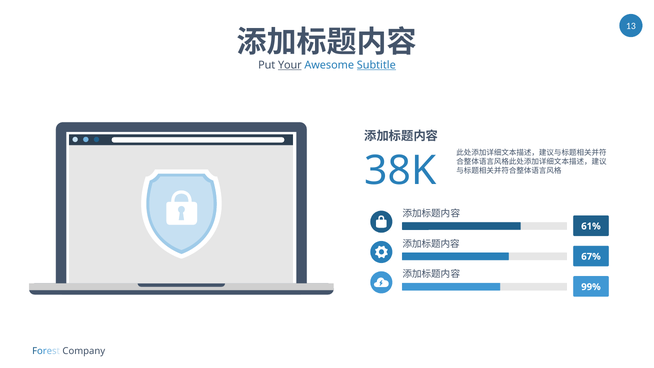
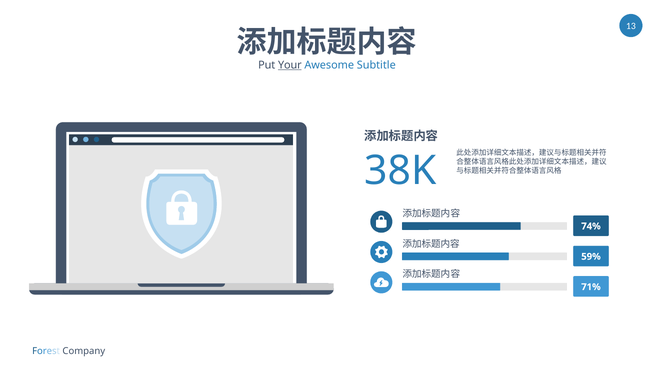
Subtitle underline: present -> none (376, 65)
61%: 61% -> 74% (591, 226)
67%: 67% -> 59% (591, 257)
99%: 99% -> 71% (591, 287)
